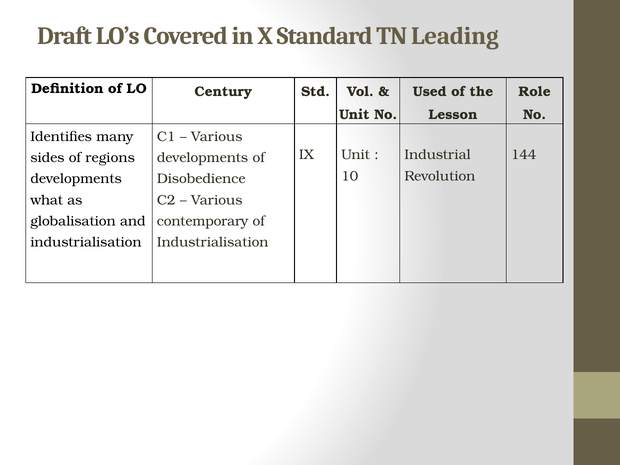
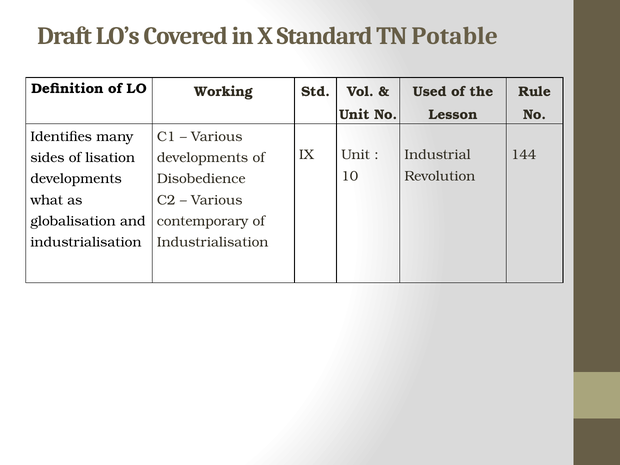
Leading: Leading -> Potable (455, 36)
Century: Century -> Working (223, 92)
Role: Role -> Rule (535, 92)
regions: regions -> lisation (110, 158)
